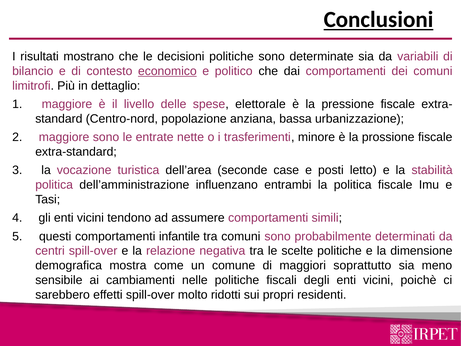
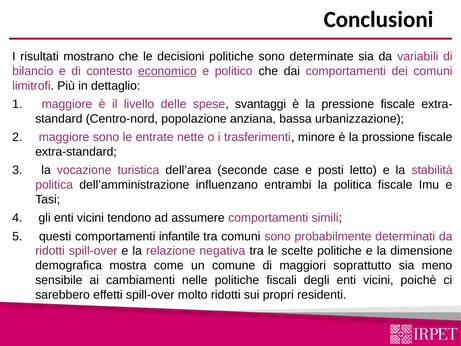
Conclusioni underline: present -> none (379, 20)
elettorale: elettorale -> svantaggi (261, 104)
centri: centri -> ridotti (50, 251)
